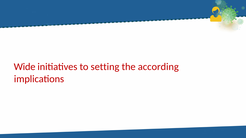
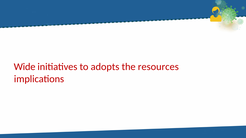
setting: setting -> adopts (105, 67)
according: according -> resources (158, 67)
